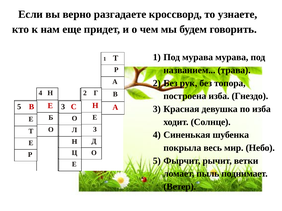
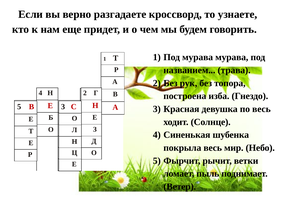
по изба: изба -> весь (261, 109)
